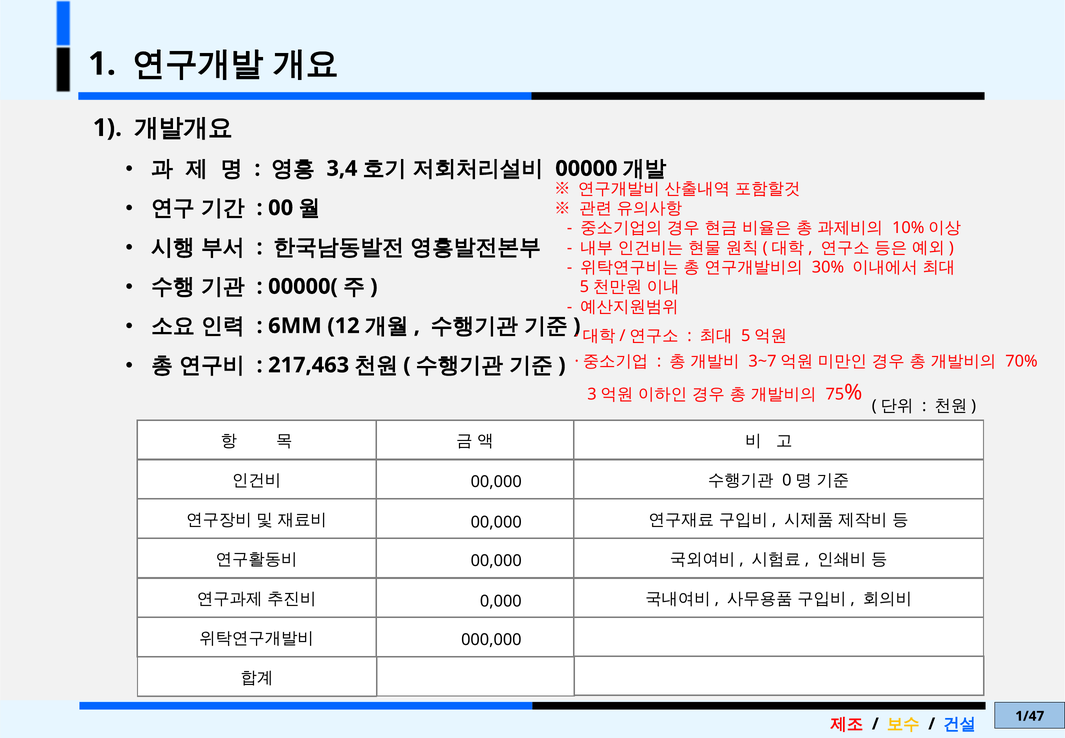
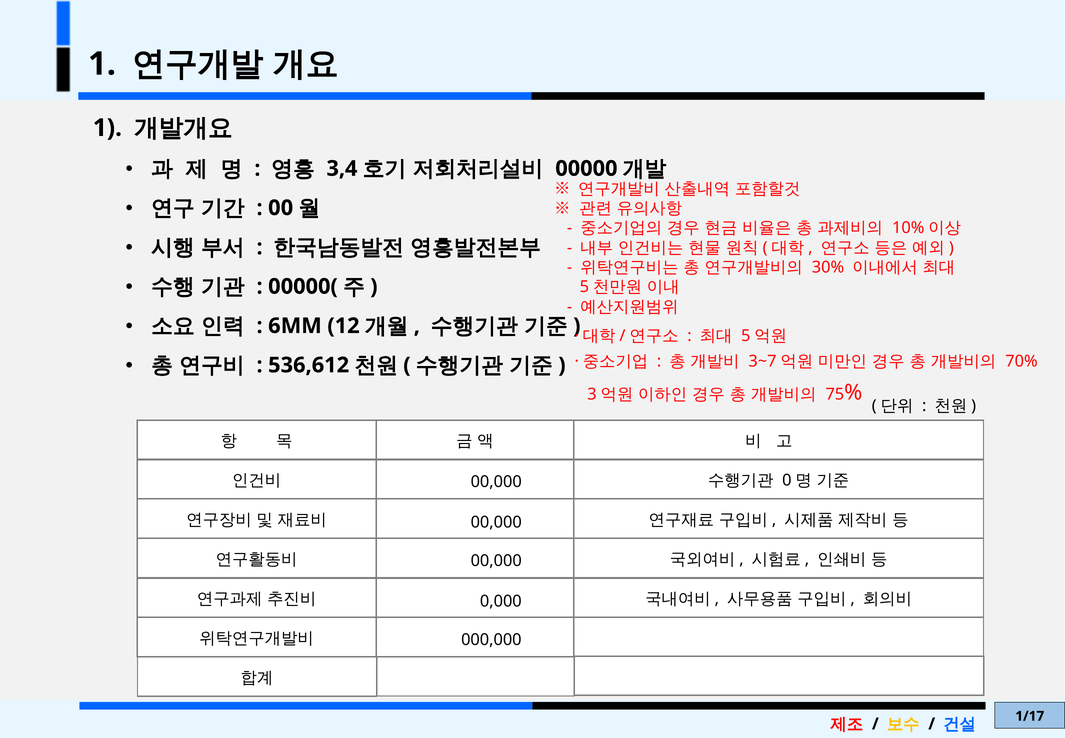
217,463: 217,463 -> 536,612 (309, 365)
1/47: 1/47 -> 1/17 (1030, 715)
